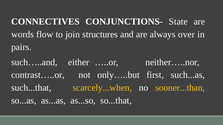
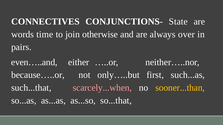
flow: flow -> time (45, 34)
structures: structures -> otherwise (100, 34)
such…..and: such…..and -> even…..and (34, 62)
contrast…..or: contrast…..or -> because…..or (38, 75)
scarcely...when colour: yellow -> pink (102, 88)
